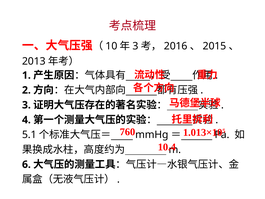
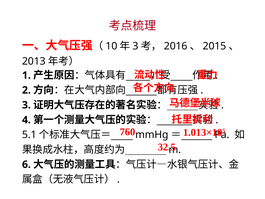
10.4: 10.4 -> 32.5 (167, 147)
